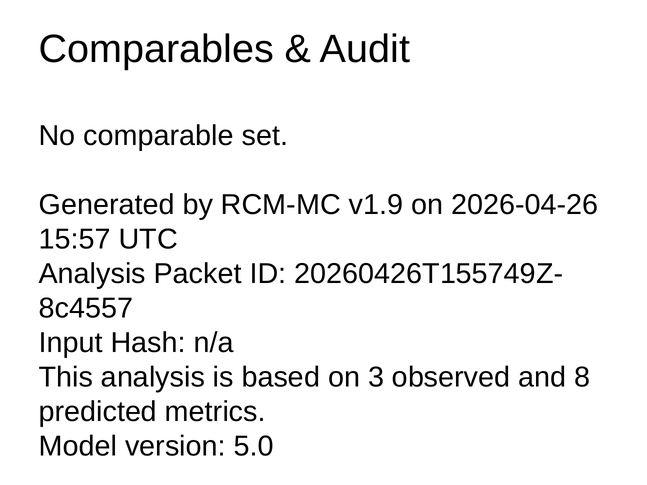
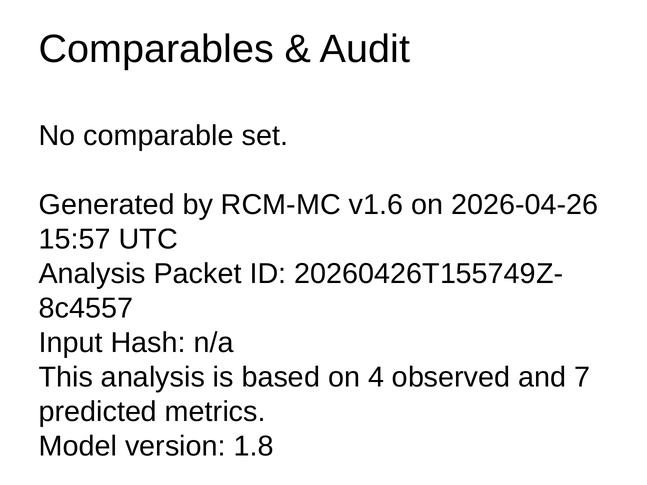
v1.9: v1.9 -> v1.6 (376, 205)
3: 3 -> 4 (376, 377)
8: 8 -> 7 (582, 377)
5.0: 5.0 -> 1.8 (254, 446)
